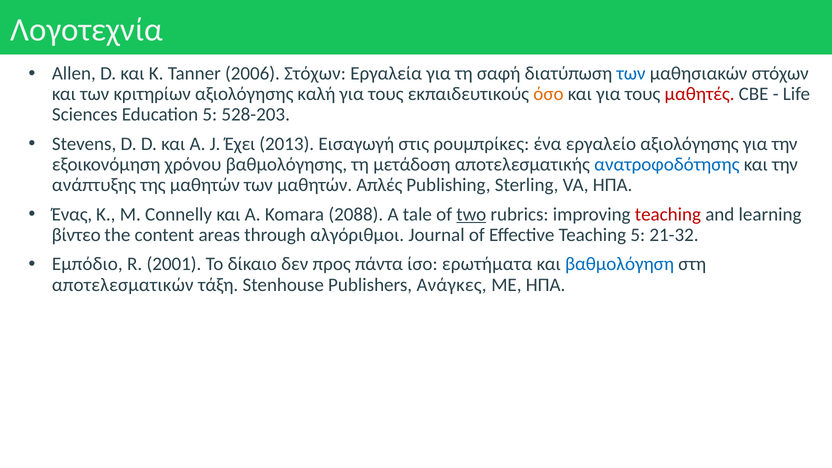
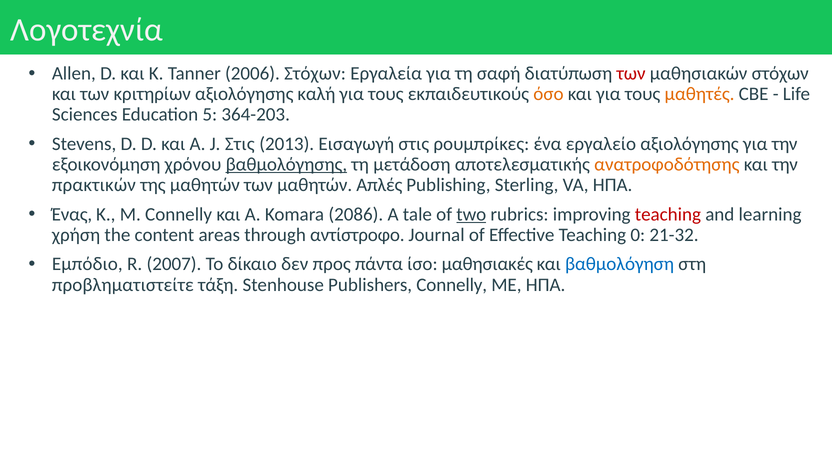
των colour: blue -> red (631, 73)
μαθητές colour: red -> orange (700, 94)
528-203: 528-203 -> 364-203 (256, 115)
J Έχει: Έχει -> Στις (240, 144)
βαθμολόγησης underline: none -> present (286, 164)
ανατροφοδότησης colour: blue -> orange (667, 164)
ανάπτυξης: ανάπτυξης -> πρακτικών (94, 185)
2088: 2088 -> 2086 (356, 214)
βίντεο: βίντεο -> χρήση (76, 235)
αλγόριθμοι: αλγόριθμοι -> αντίστροφο (357, 235)
Teaching 5: 5 -> 0 (638, 235)
2001: 2001 -> 2007 (174, 264)
ερωτήματα: ερωτήματα -> μαθησιακές (487, 264)
αποτελεσματικών: αποτελεσματικών -> προβληματιστείτε (123, 285)
Publishers Ανάγκες: Ανάγκες -> Connelly (452, 285)
